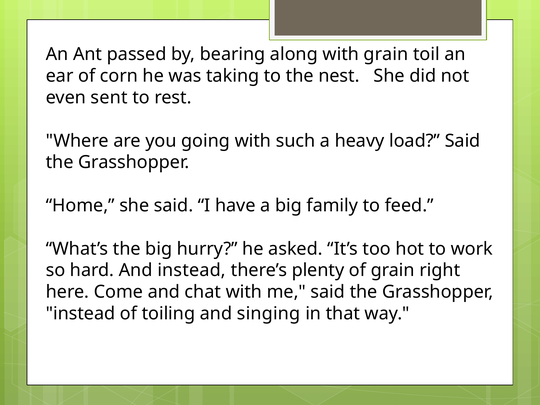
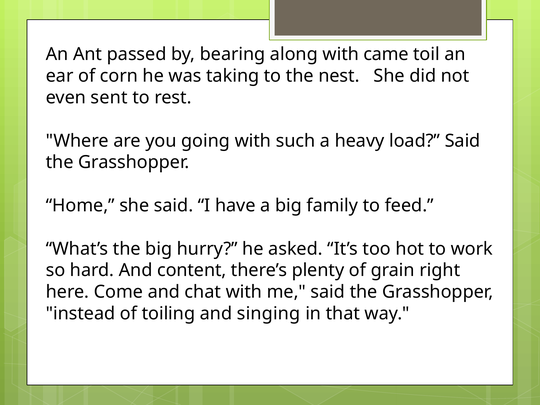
with grain: grain -> came (386, 54)
And instead: instead -> content (192, 270)
